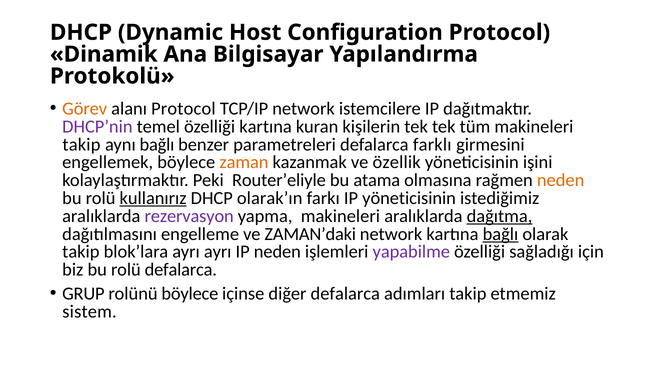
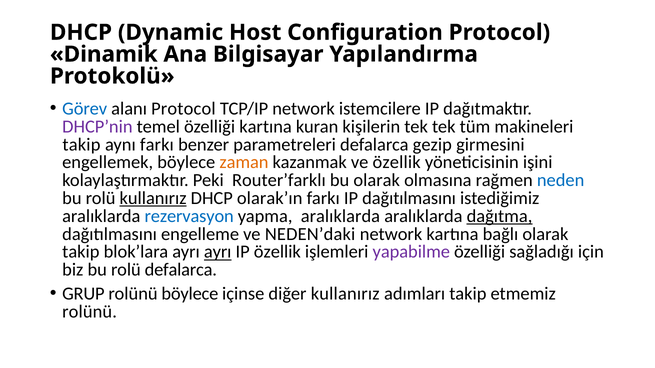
Görev colour: orange -> blue (85, 109)
aynı bağlı: bağlı -> farkı (157, 145)
farklı: farklı -> gezip (432, 145)
Router’eliyle: Router’eliyle -> Router’farklı (279, 180)
bu atama: atama -> olarak (377, 180)
neden colour: orange -> blue (561, 180)
IP yöneticisinin: yöneticisinin -> dağıtılmasını (409, 198)
rezervasyon colour: purple -> blue (189, 216)
yapma makineleri: makineleri -> aralıklarda (340, 216)
ZAMAN’daki: ZAMAN’daki -> NEDEN’daki (310, 234)
bağlı underline: present -> none (500, 234)
ayrı underline: none -> present (218, 252)
IP neden: neden -> özellik (277, 252)
diğer defalarca: defalarca -> kullanırız (345, 294)
sistem: sistem -> rolünü (90, 312)
